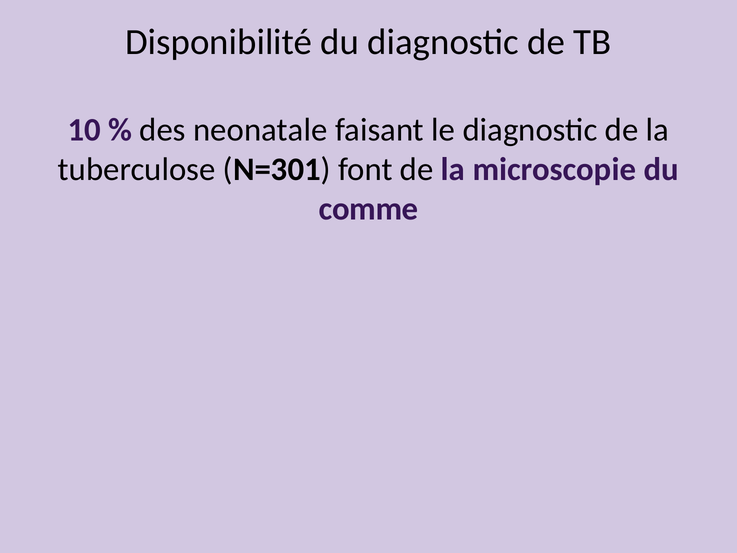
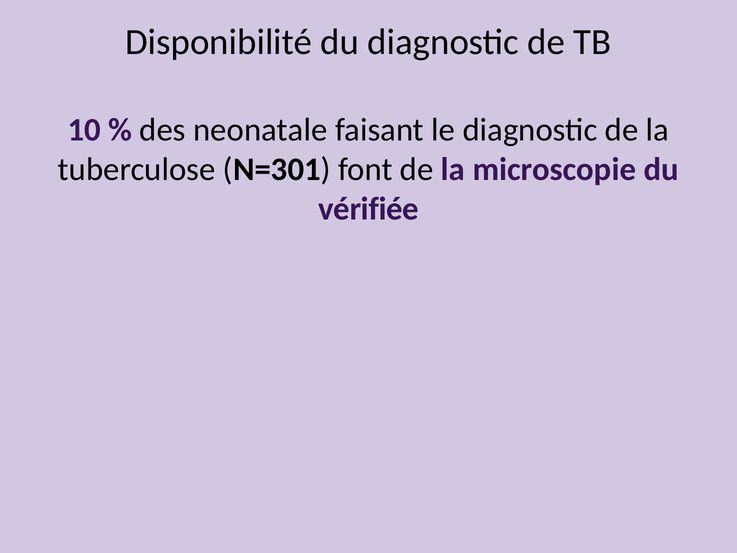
comme: comme -> vérifiée (369, 209)
